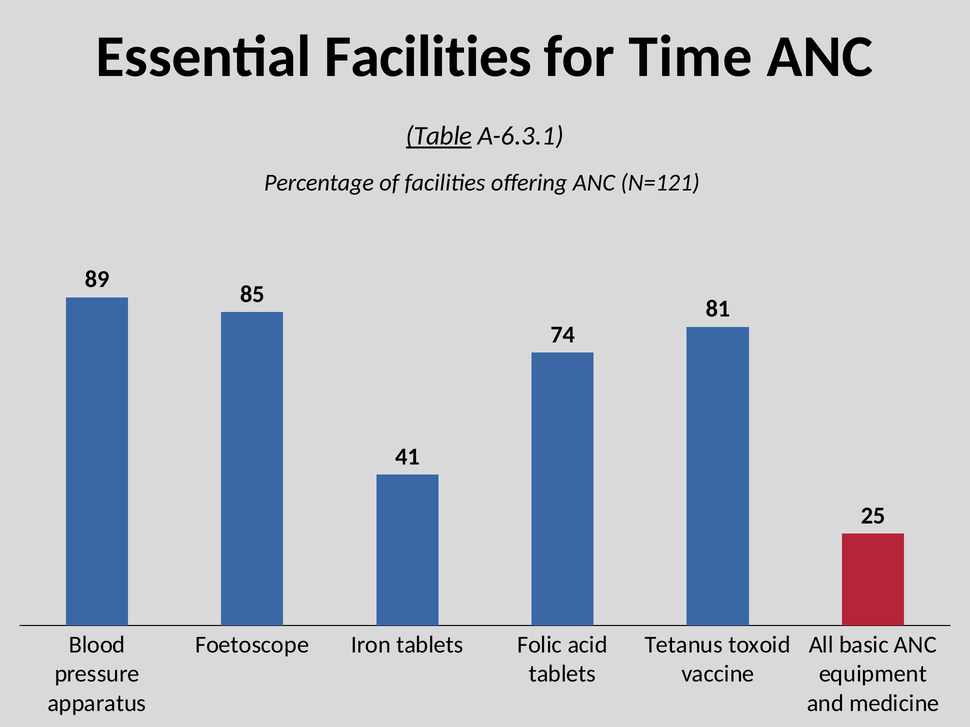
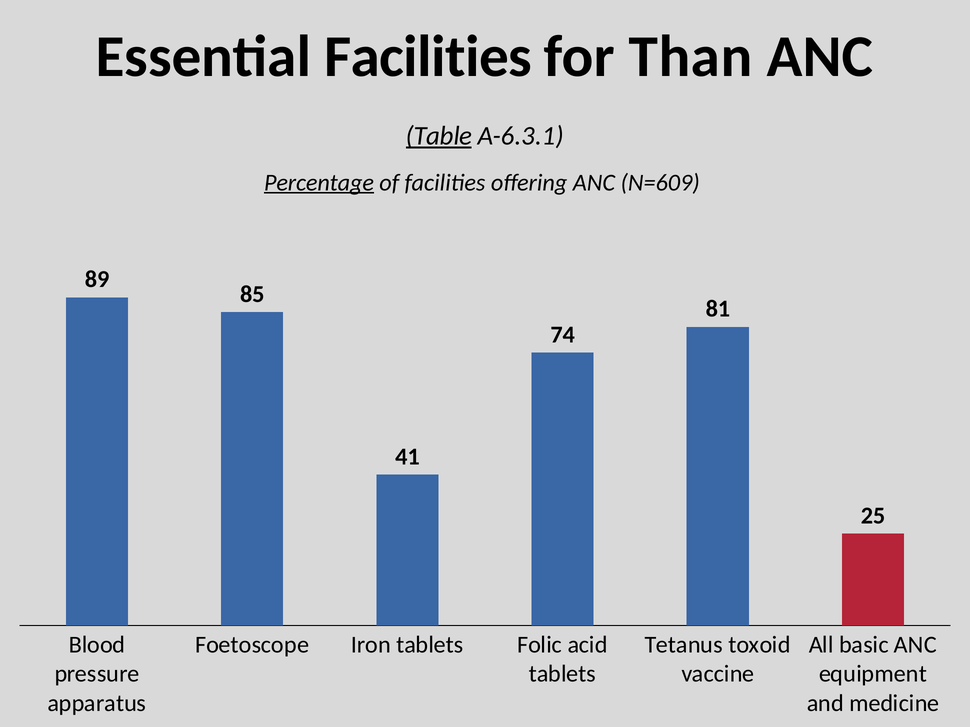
Time: Time -> Than (691, 57)
Percentage underline: none -> present (319, 183)
N=121: N=121 -> N=609 (660, 183)
